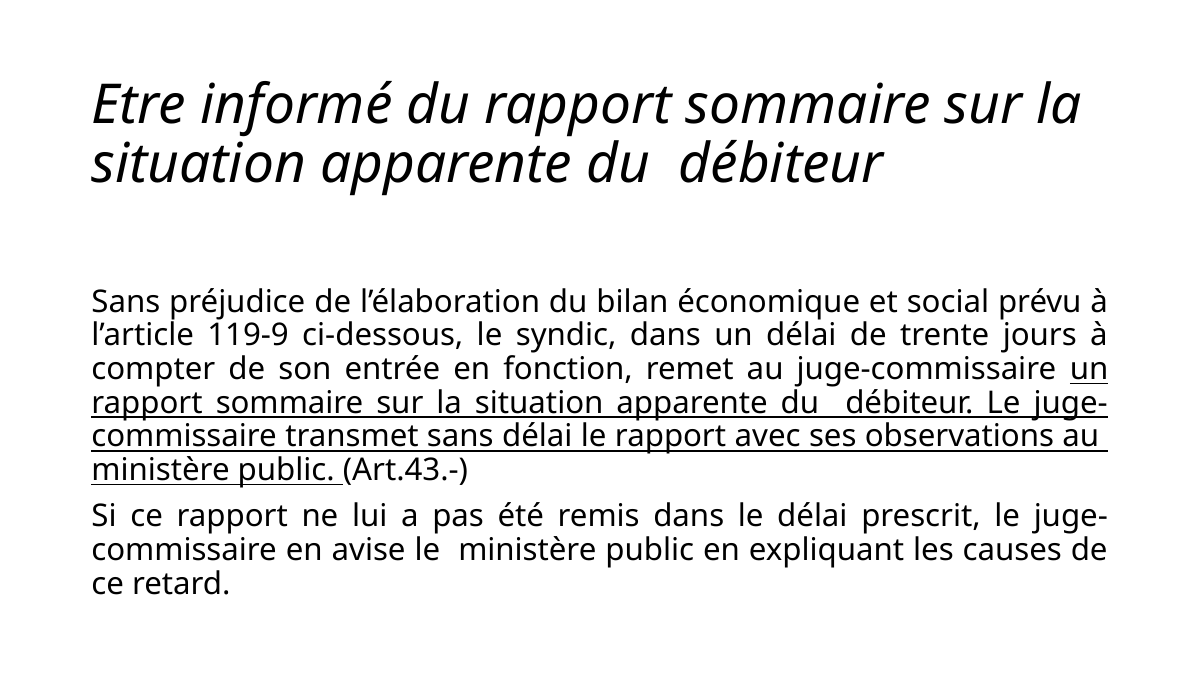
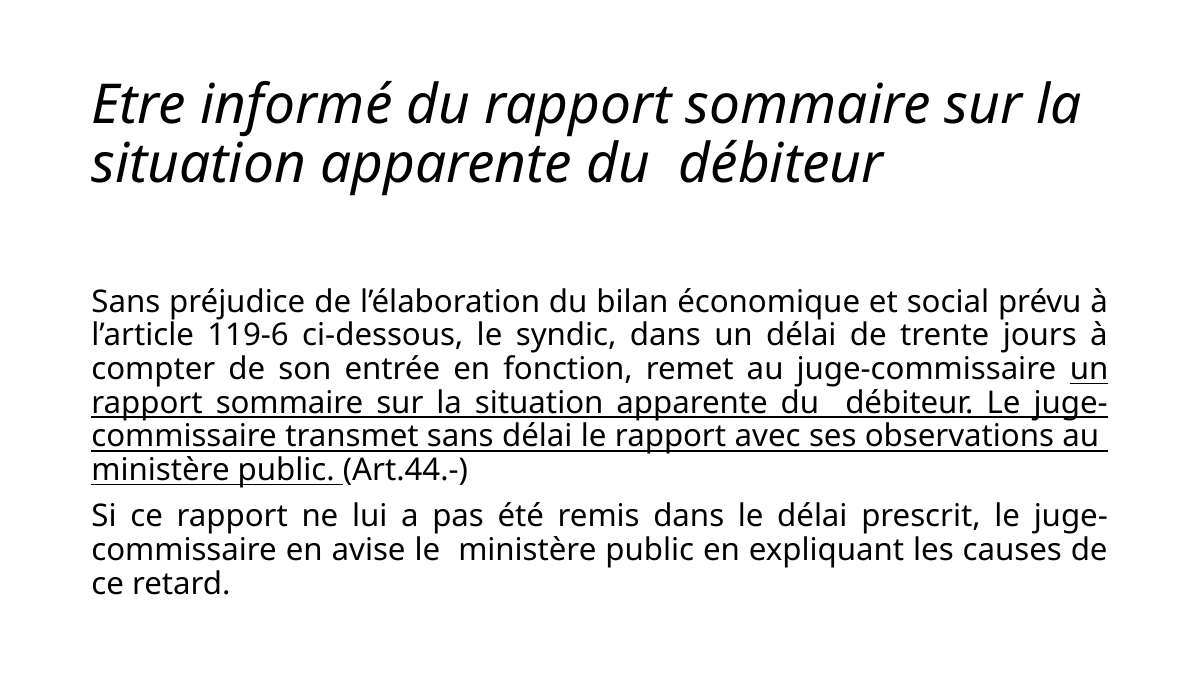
119‐9: 119‐9 -> 119‐6 (248, 335)
Art.43.‐: Art.43.‐ -> Art.44.‐ (405, 470)
